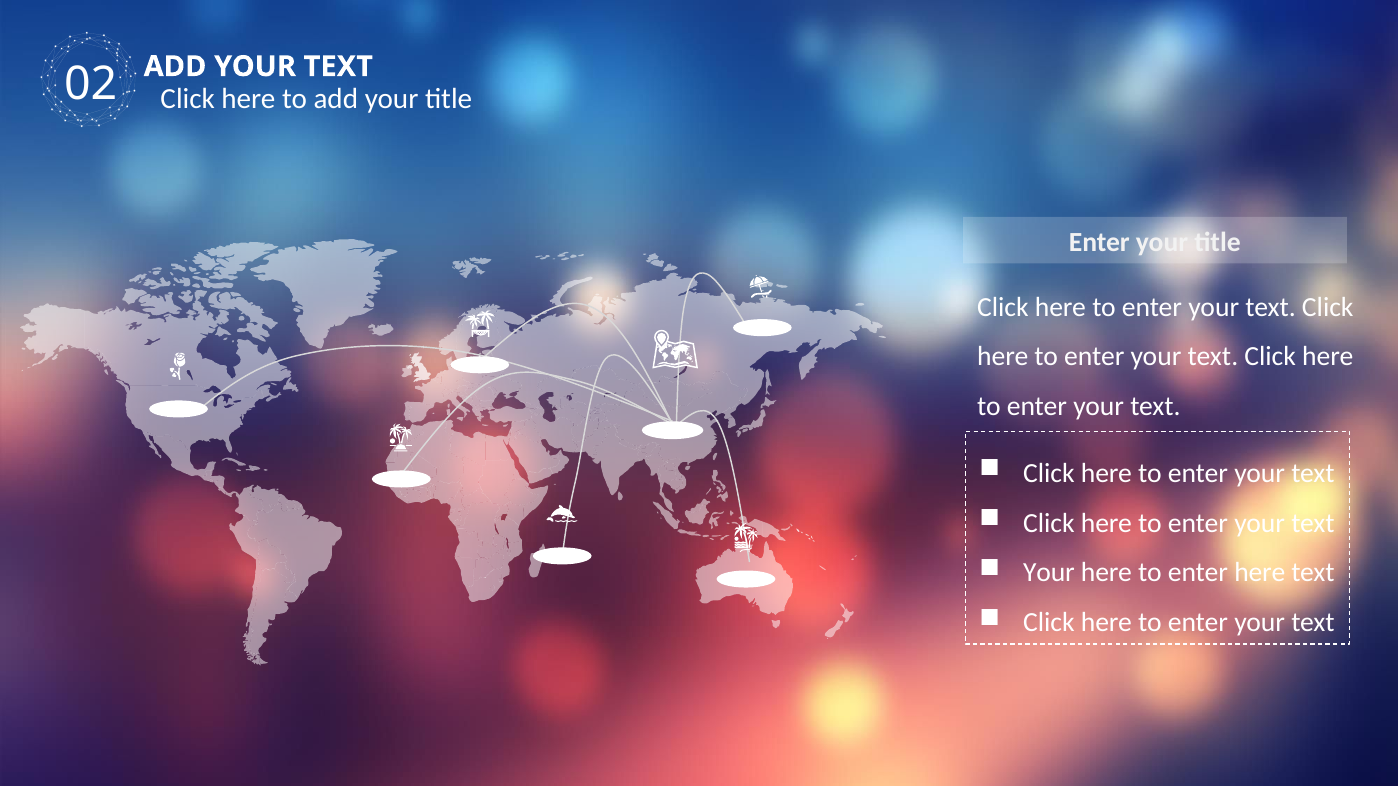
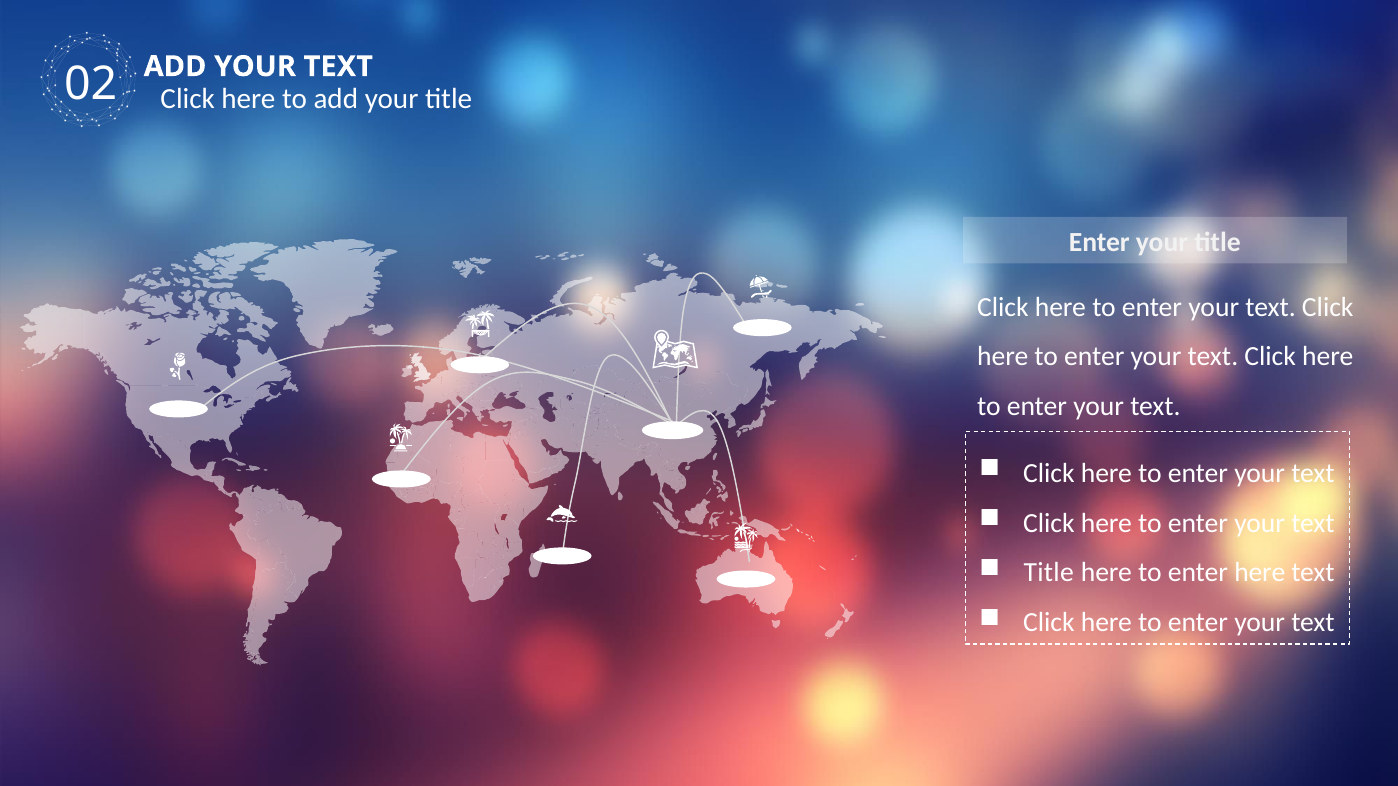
Your: Your -> Title (1049, 573)
